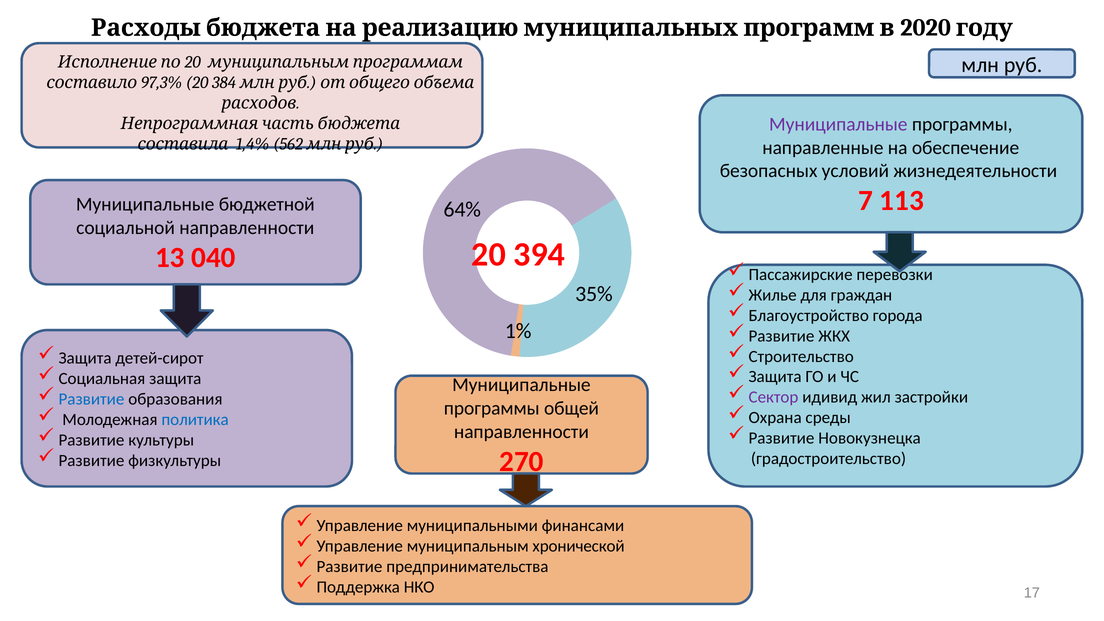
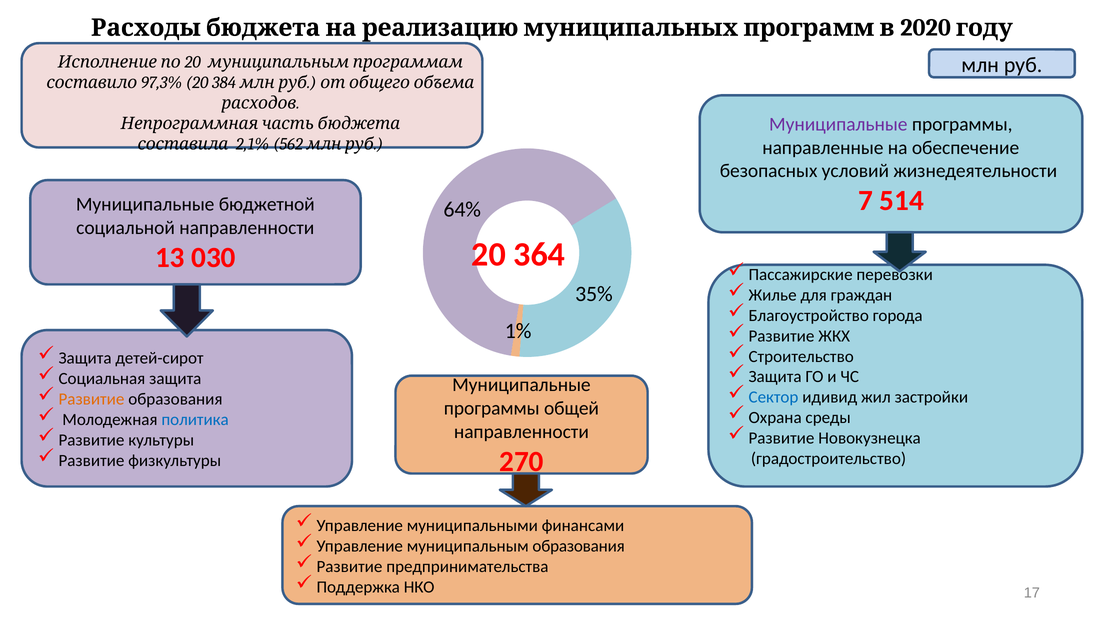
1,4%: 1,4% -> 2,1% (252, 144)
113: 113 -> 514 (902, 201)
394: 394 -> 364 (539, 254)
040: 040 -> 030 (213, 258)
Сектор colour: purple -> blue (773, 397)
Развитие colour: blue -> orange (91, 399)
муниципальным хронической: хронической -> образования (579, 546)
